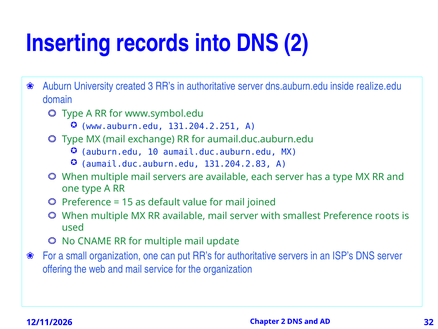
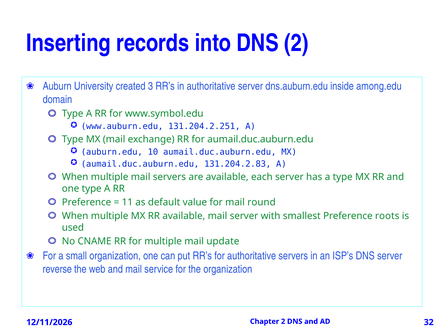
realize.edu: realize.edu -> among.edu (379, 86)
15: 15 -> 11 (127, 202)
joined: joined -> round (262, 202)
offering: offering -> reverse (57, 269)
